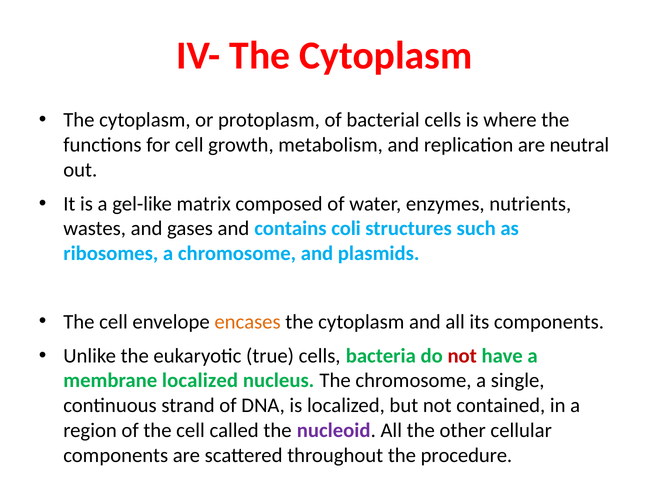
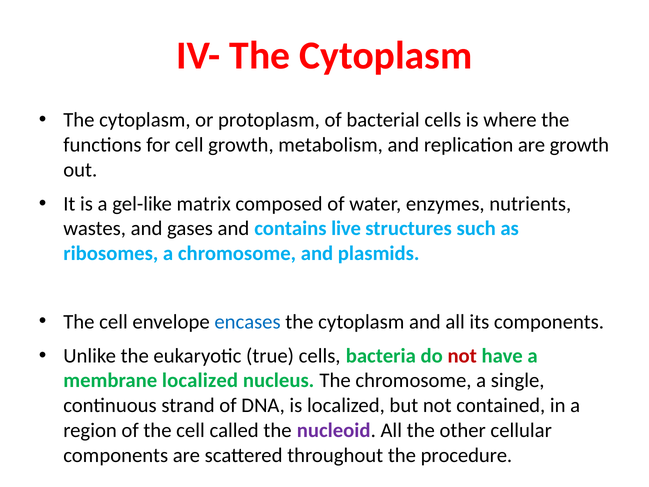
are neutral: neutral -> growth (579, 145)
coli: coli -> live (346, 229)
encases colour: orange -> blue (248, 322)
